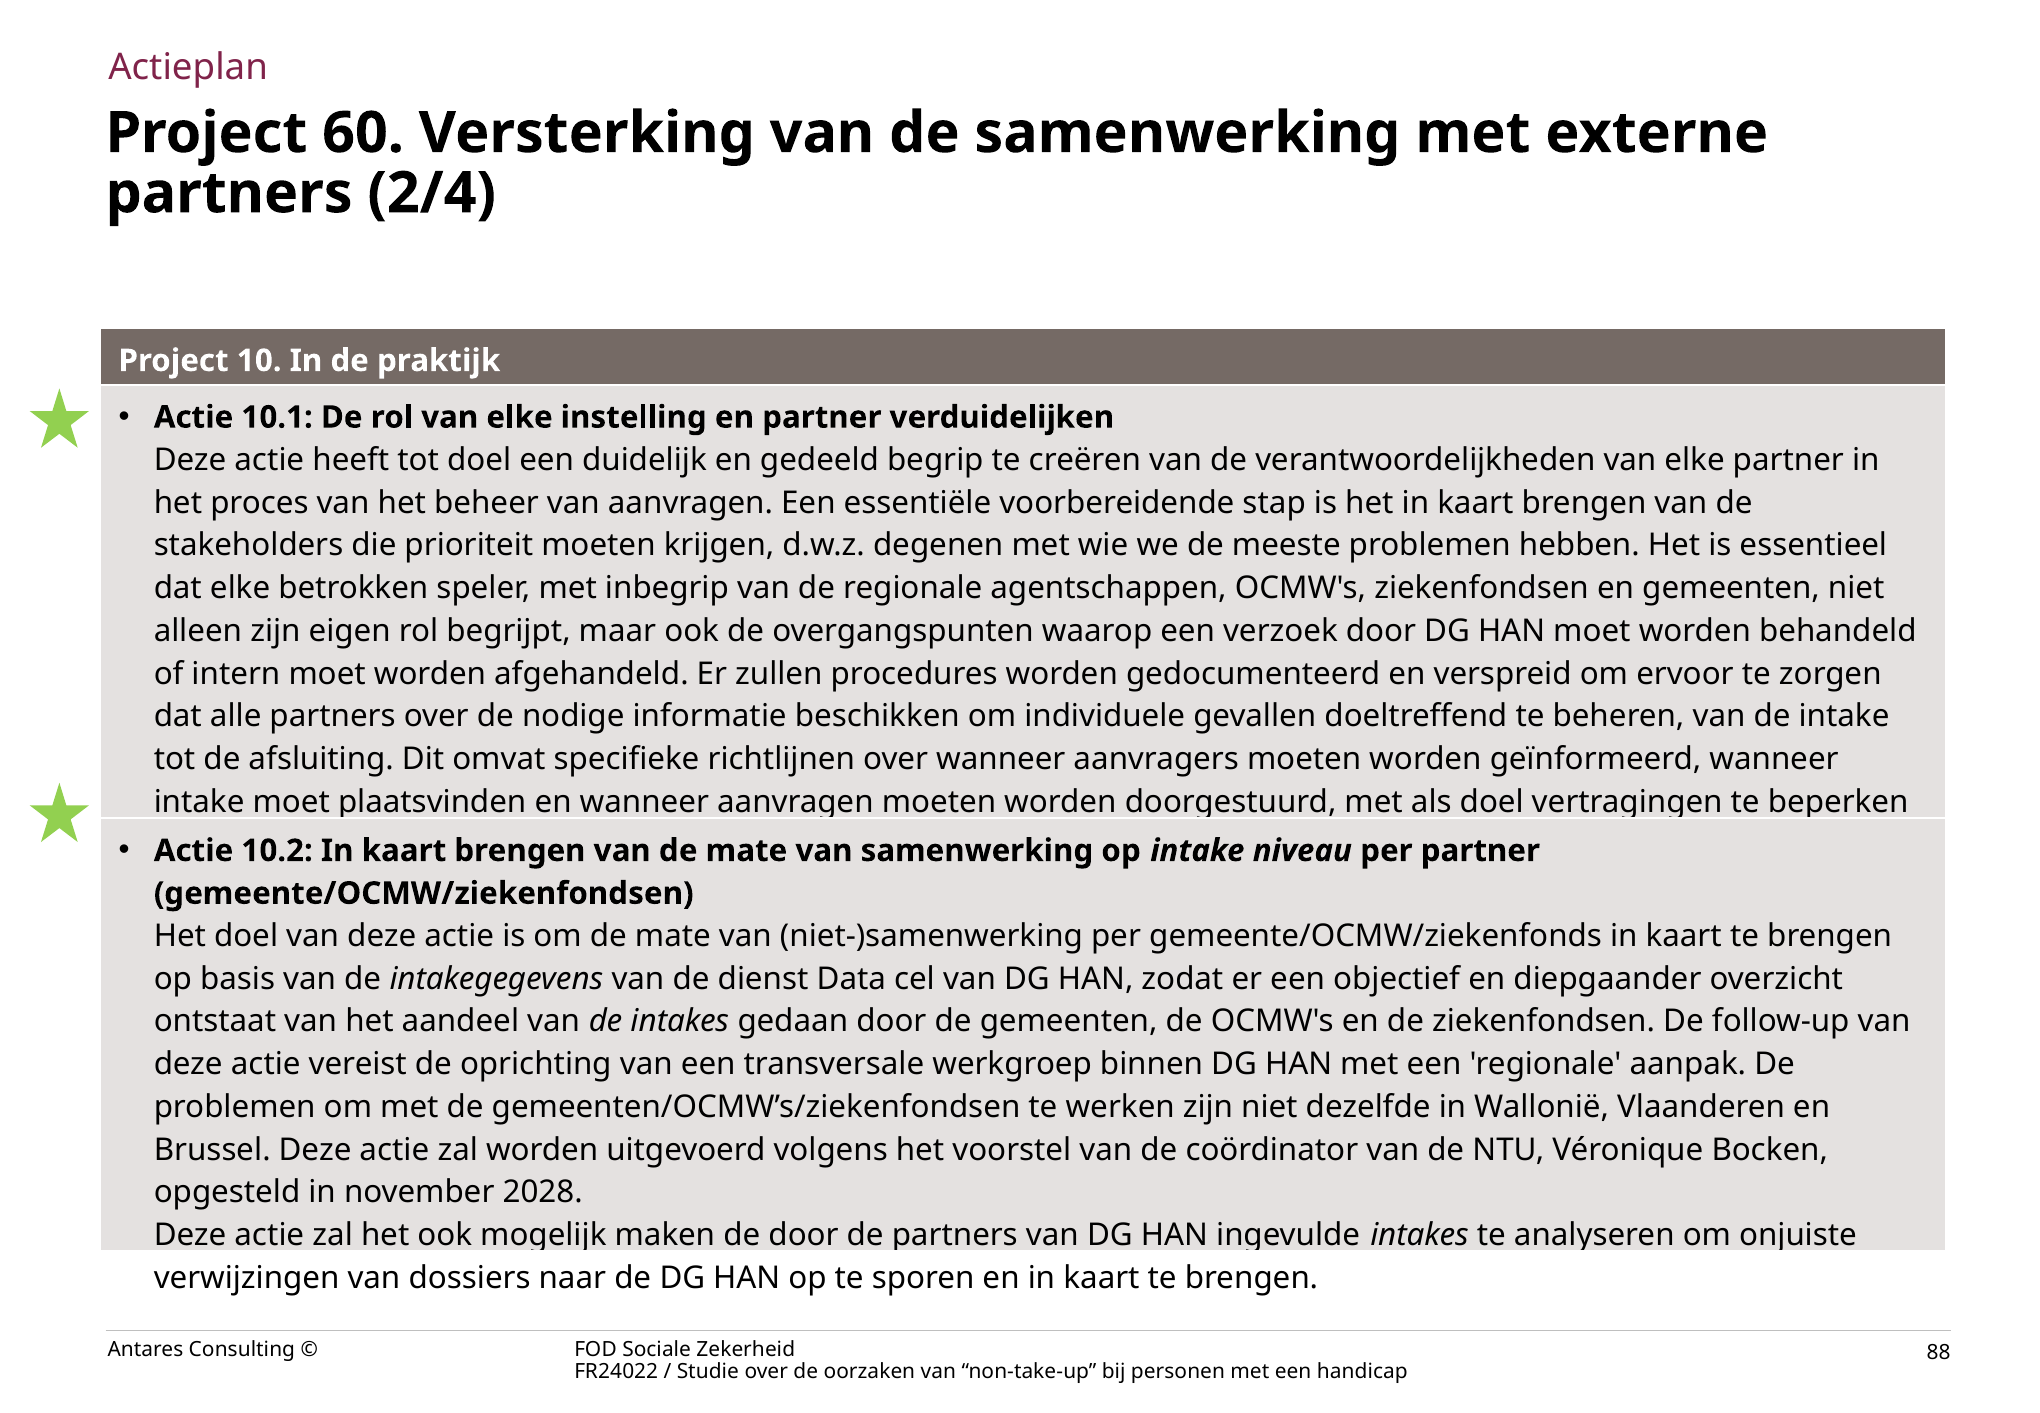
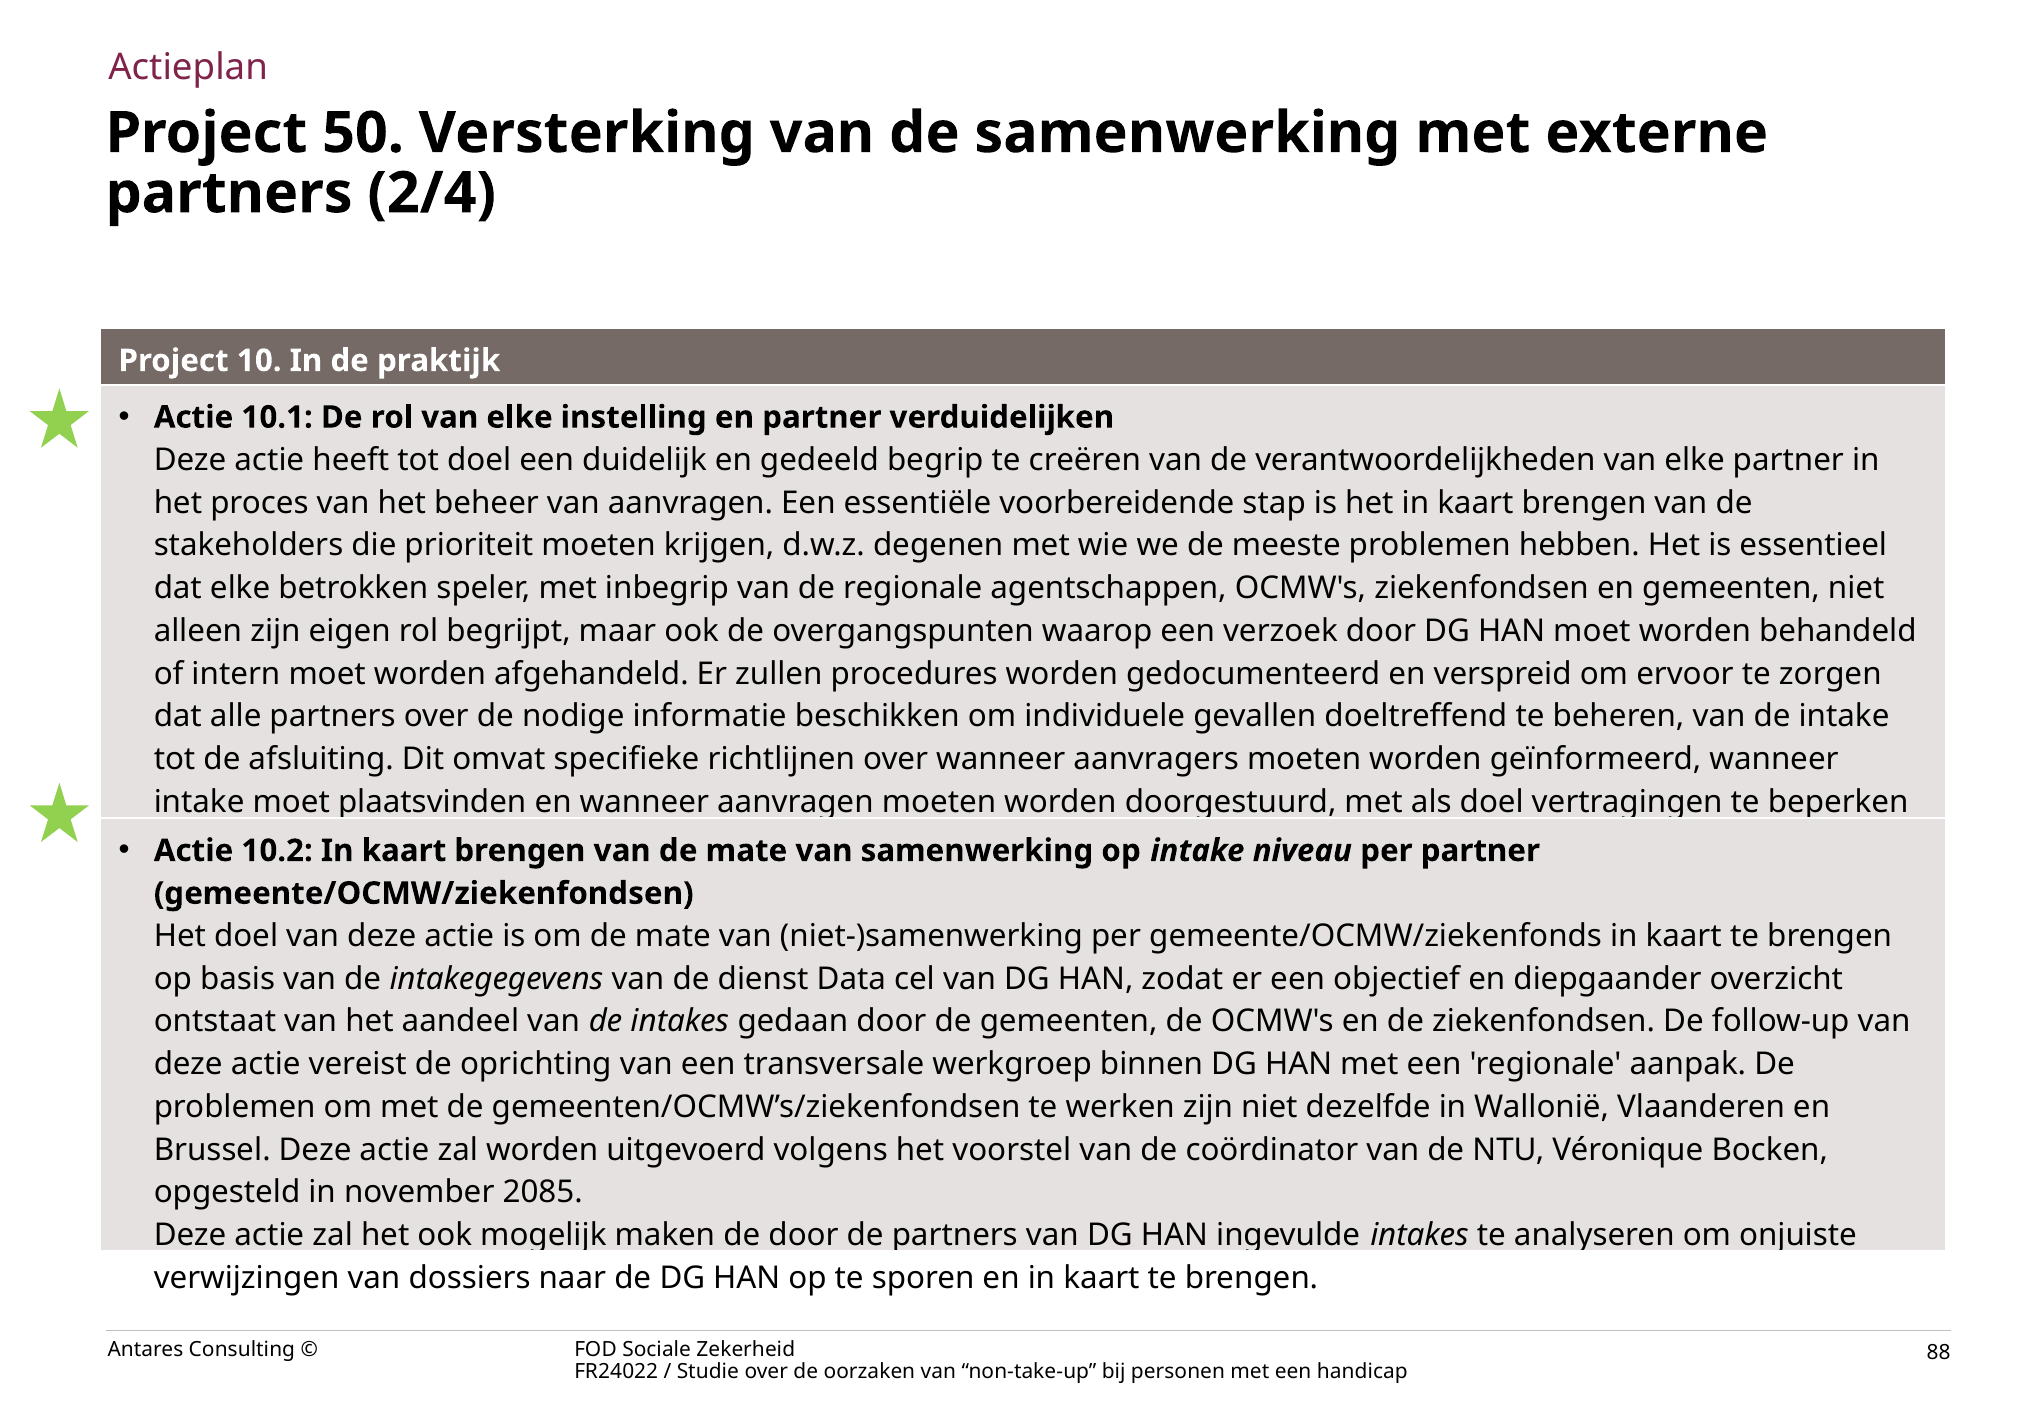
60: 60 -> 50 (363, 133)
2028: 2028 -> 2085 (543, 1192)
